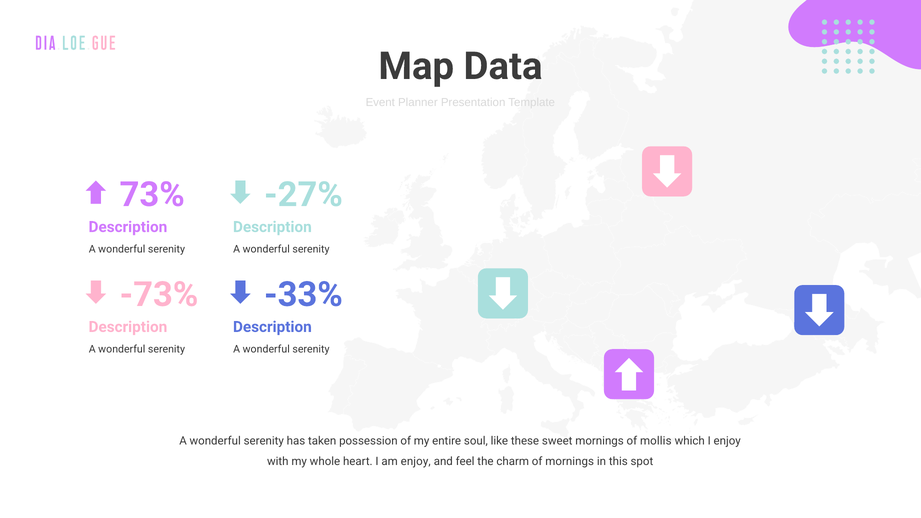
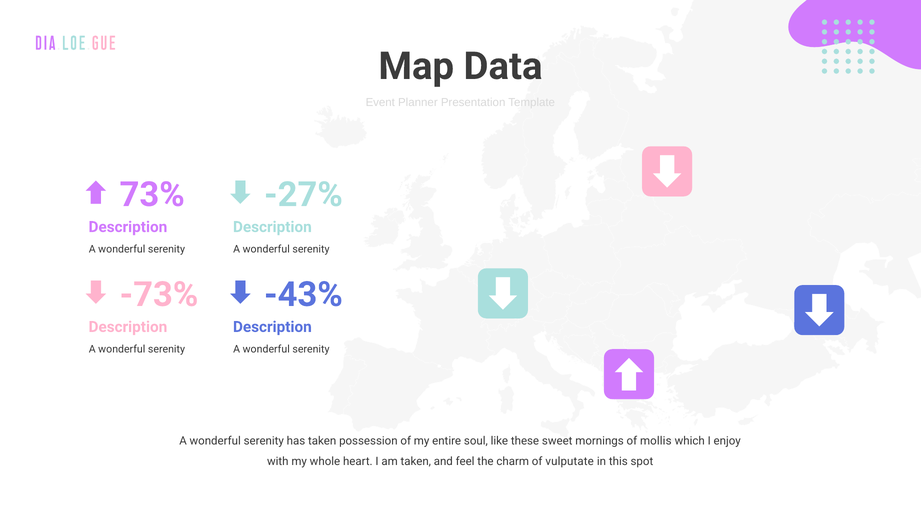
-33%: -33% -> -43% (303, 295)
am enjoy: enjoy -> taken (416, 462)
of mornings: mornings -> vulputate (570, 462)
